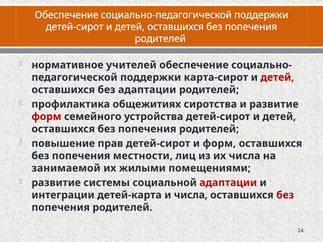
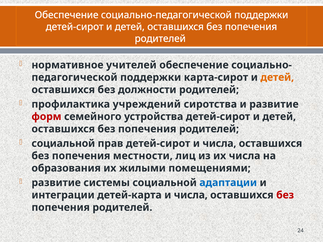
детей colour: red -> orange (277, 77)
без адаптации: адаптации -> должности (147, 90)
общежитиях: общежитиях -> учреждений (147, 104)
повышение: повышение -> социальной (63, 144)
детей-сирот и форм: форм -> числа (219, 144)
занимаемой: занимаемой -> образования (66, 168)
адаптации colour: red -> blue (228, 183)
